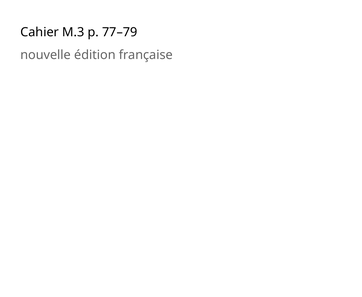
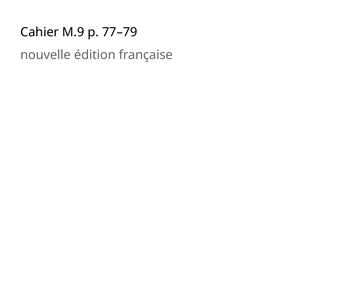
M.3: M.3 -> M.9 (73, 32)
